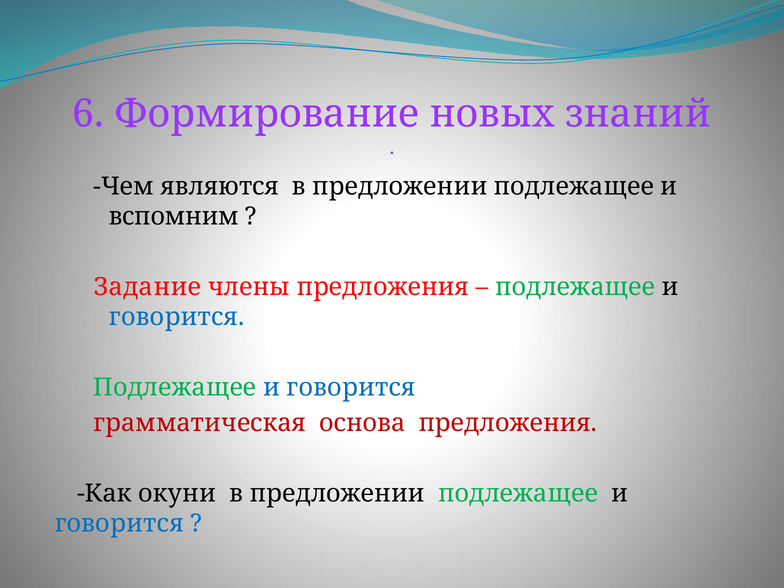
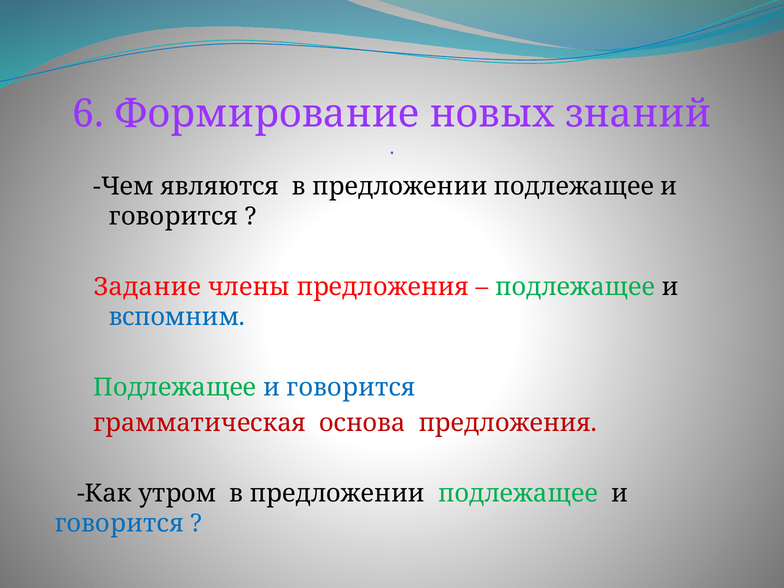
вспомним: вспомним -> говорится (174, 217)
говорится: говорится -> вспомним (177, 317)
окуни: окуни -> утром (177, 493)
